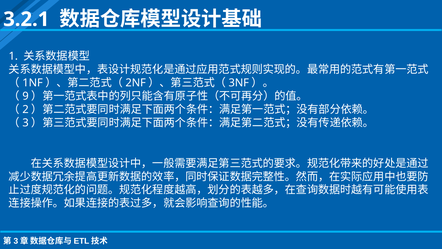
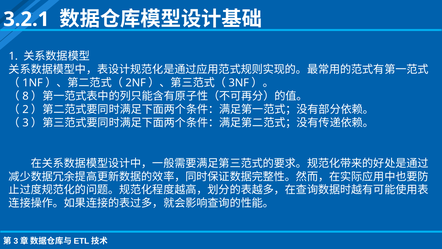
9: 9 -> 8 (26, 96)
